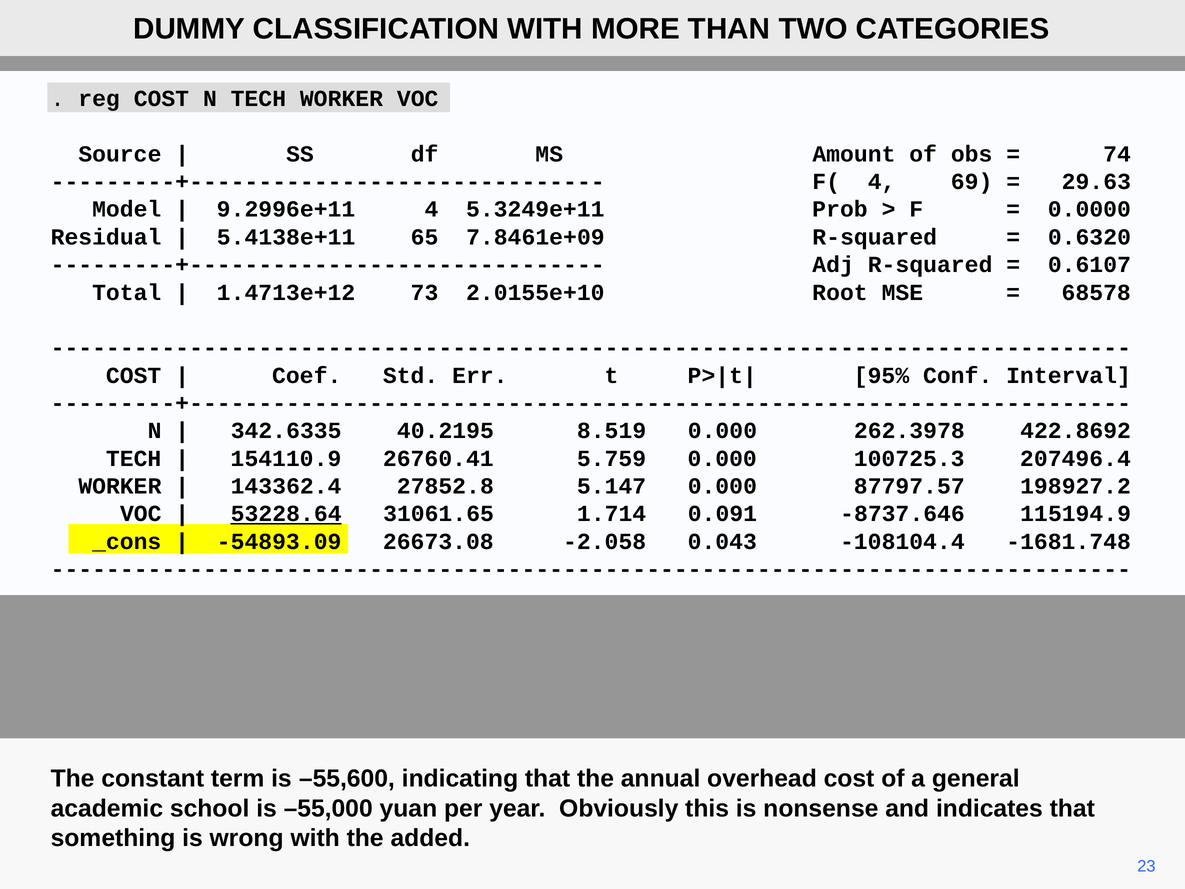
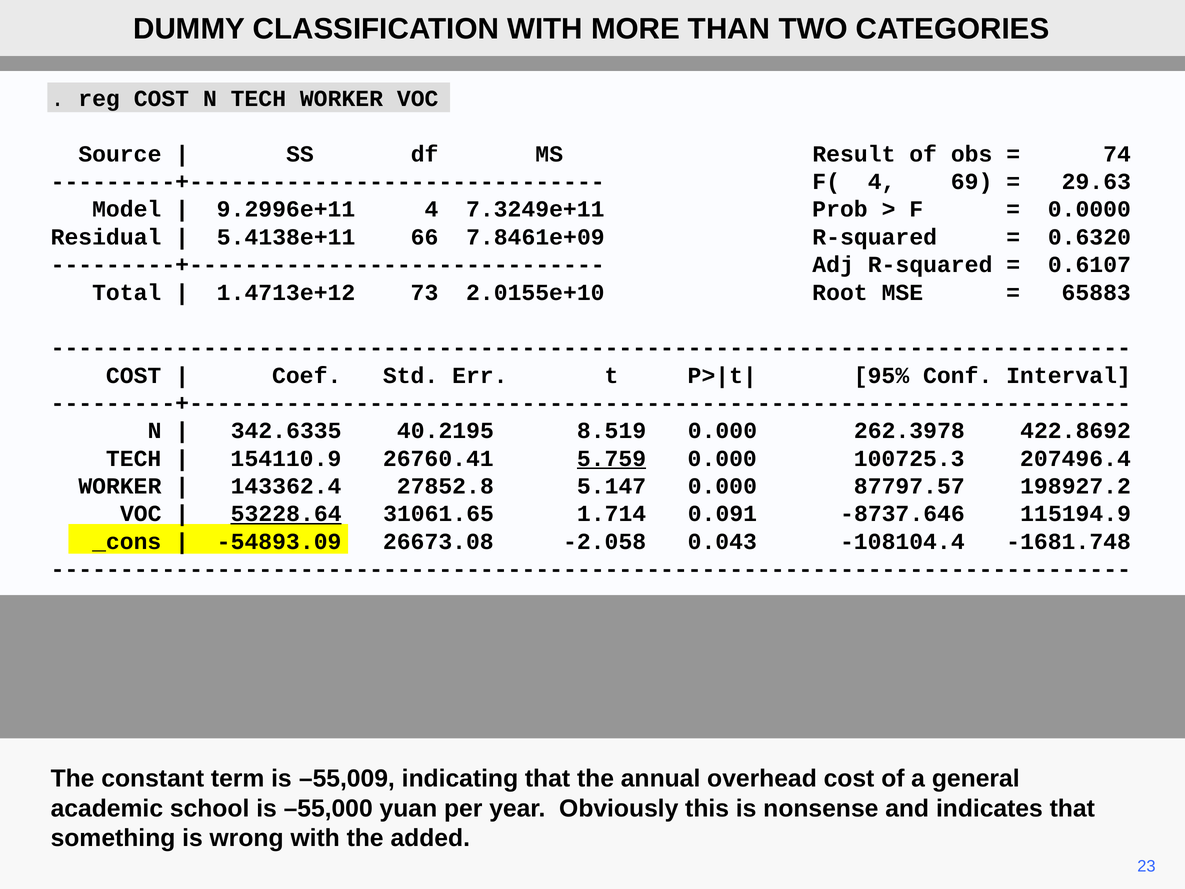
Amount: Amount -> Result (854, 154)
5.3249e+11: 5.3249e+11 -> 7.3249e+11 (535, 209)
65: 65 -> 66 (425, 237)
68578: 68578 -> 65883 (1096, 292)
5.759 underline: none -> present (612, 458)
–55,600: –55,600 -> –55,009 (347, 779)
